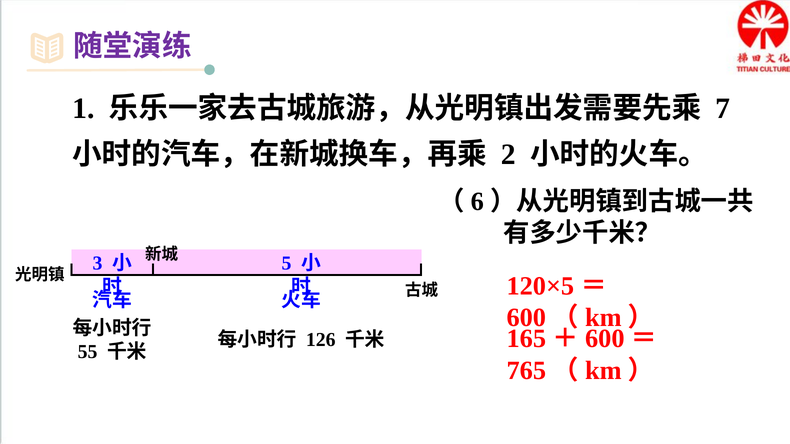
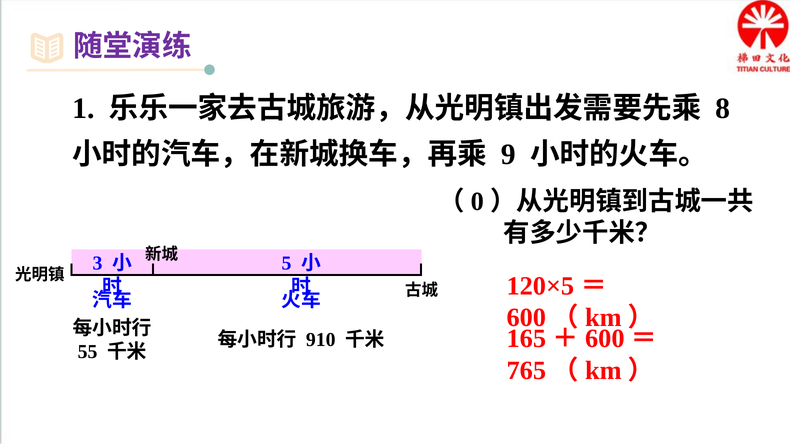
7: 7 -> 8 (723, 109)
2: 2 -> 9 (508, 155)
6: 6 -> 0 (477, 202)
126: 126 -> 910 (321, 340)
